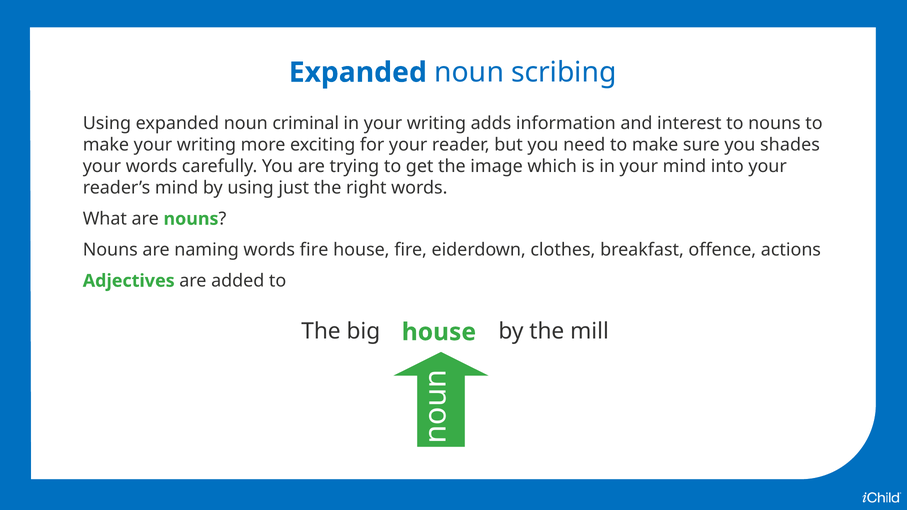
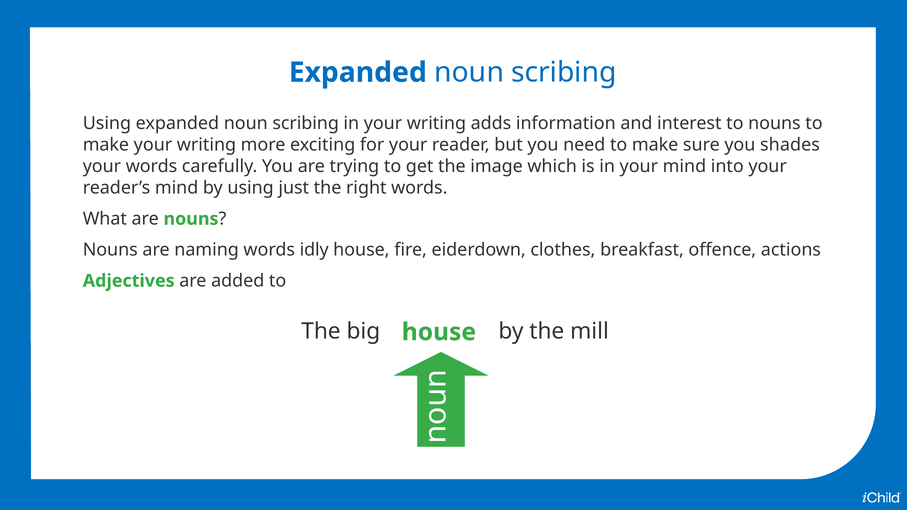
Using expanded noun criminal: criminal -> scribing (306, 123)
words fire: fire -> idly (314, 250)
